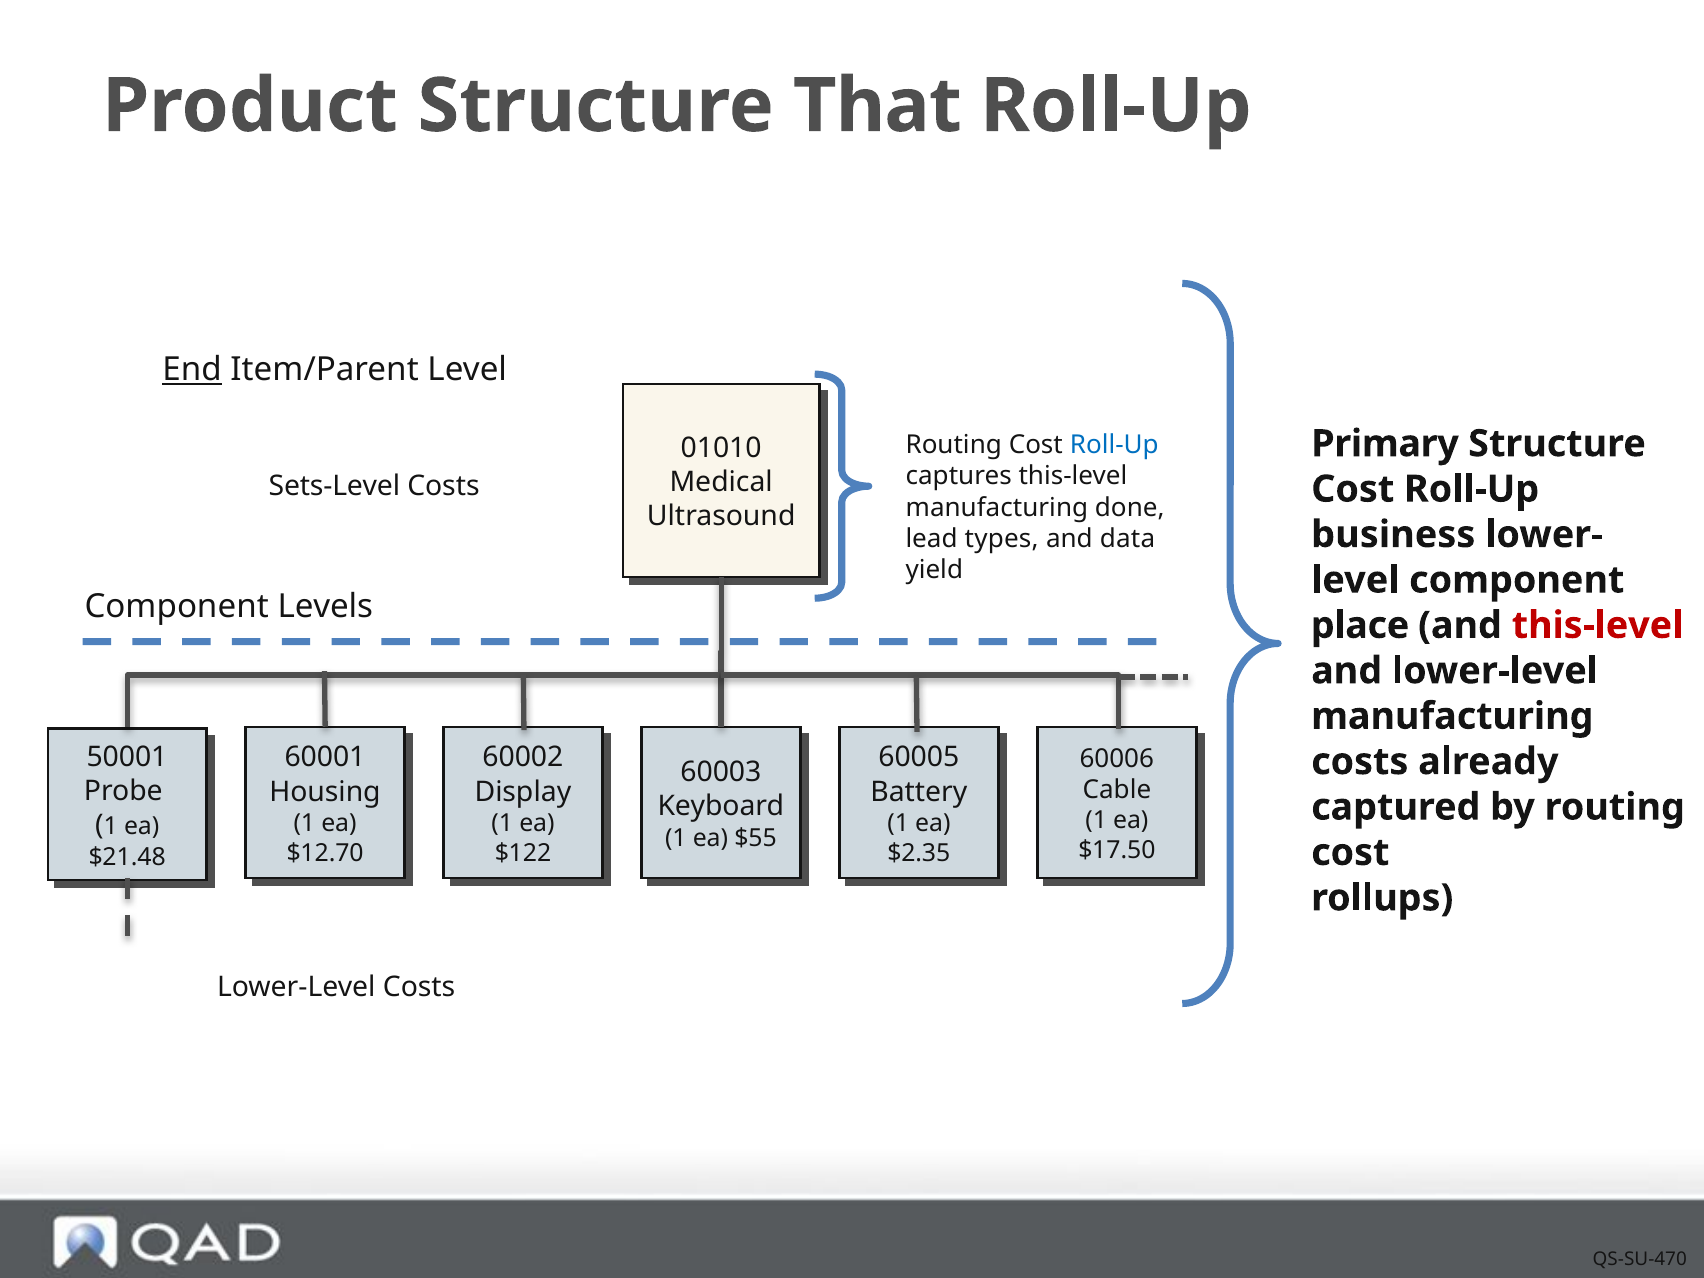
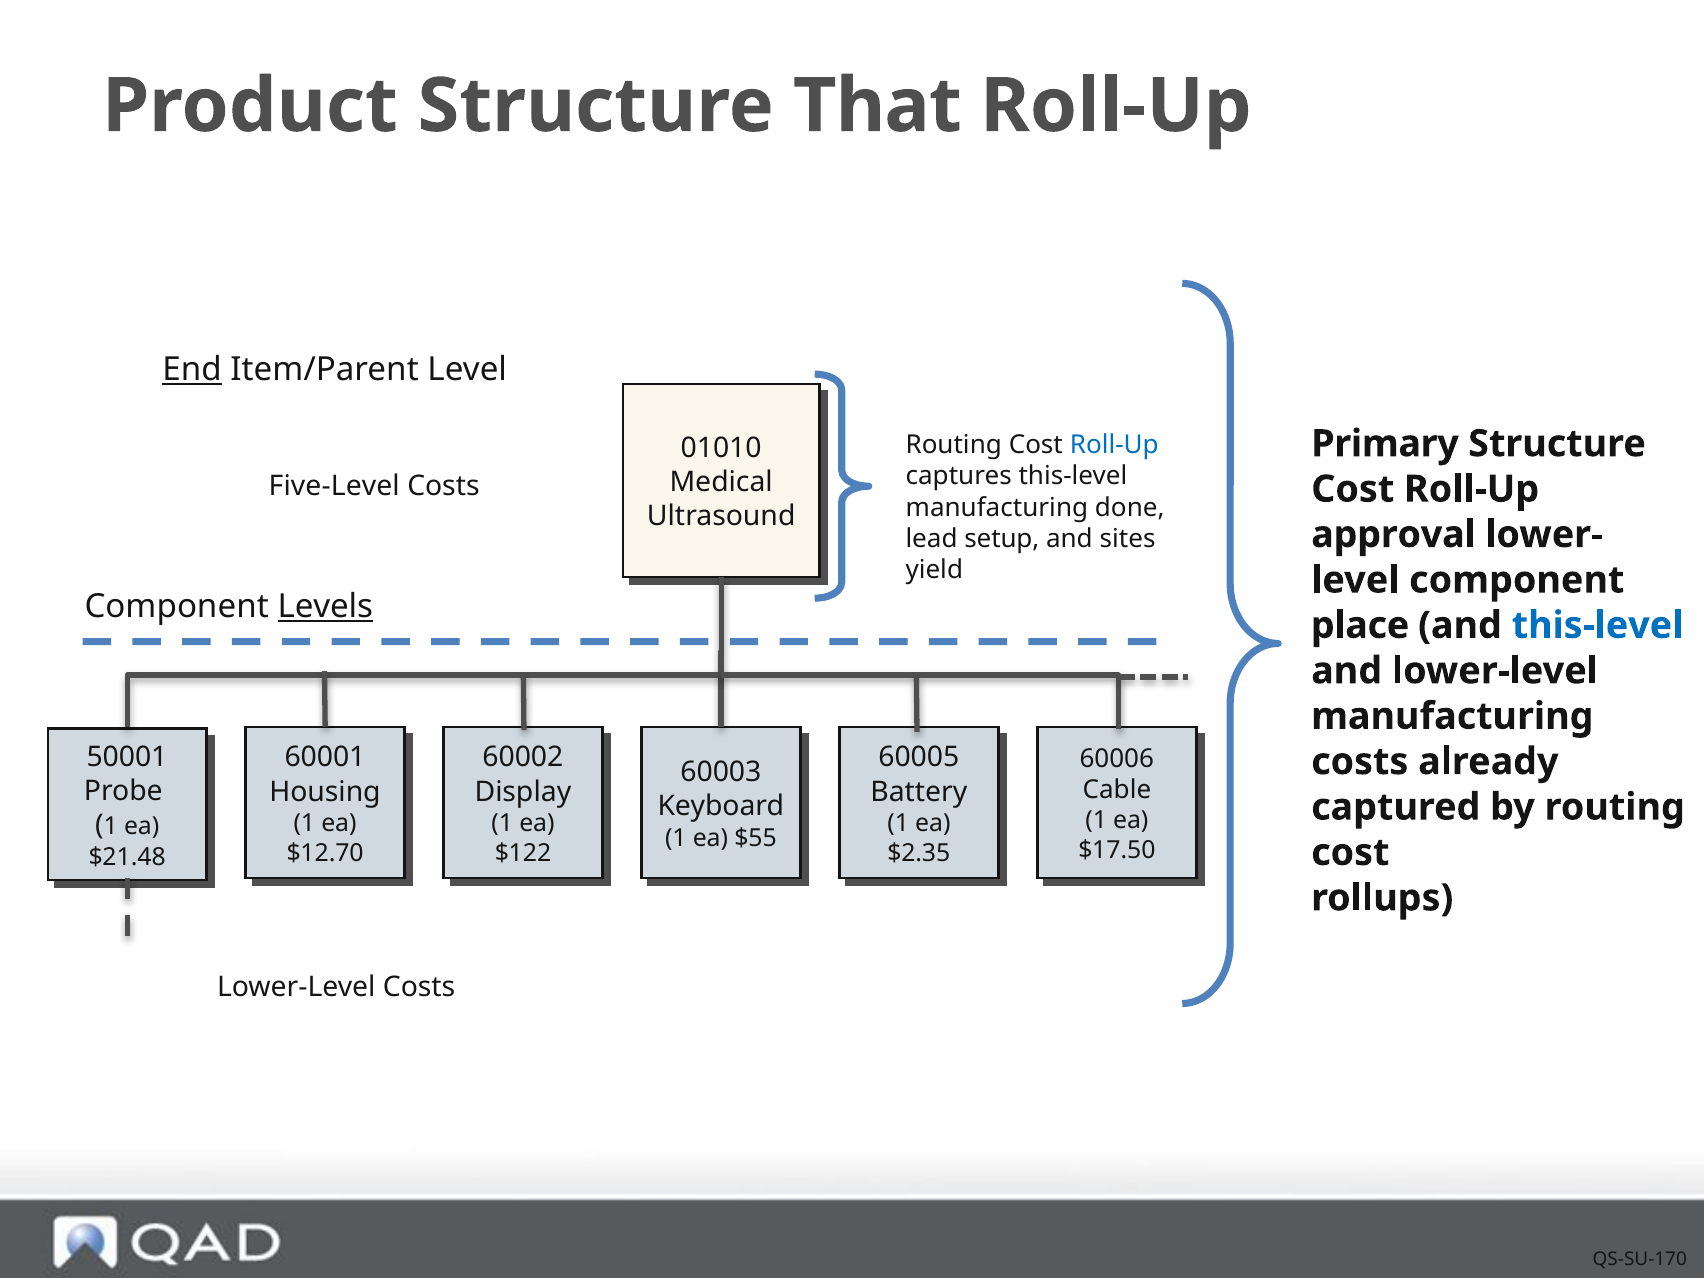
Sets-Level: Sets-Level -> Five-Level (334, 486)
business: business -> approval (1393, 535)
types: types -> setup (1002, 539)
data: data -> sites (1128, 539)
Levels underline: none -> present (325, 607)
this-level colour: red -> blue (1598, 625)
QS-SU-470: QS-SU-470 -> QS-SU-170 (1640, 1259)
